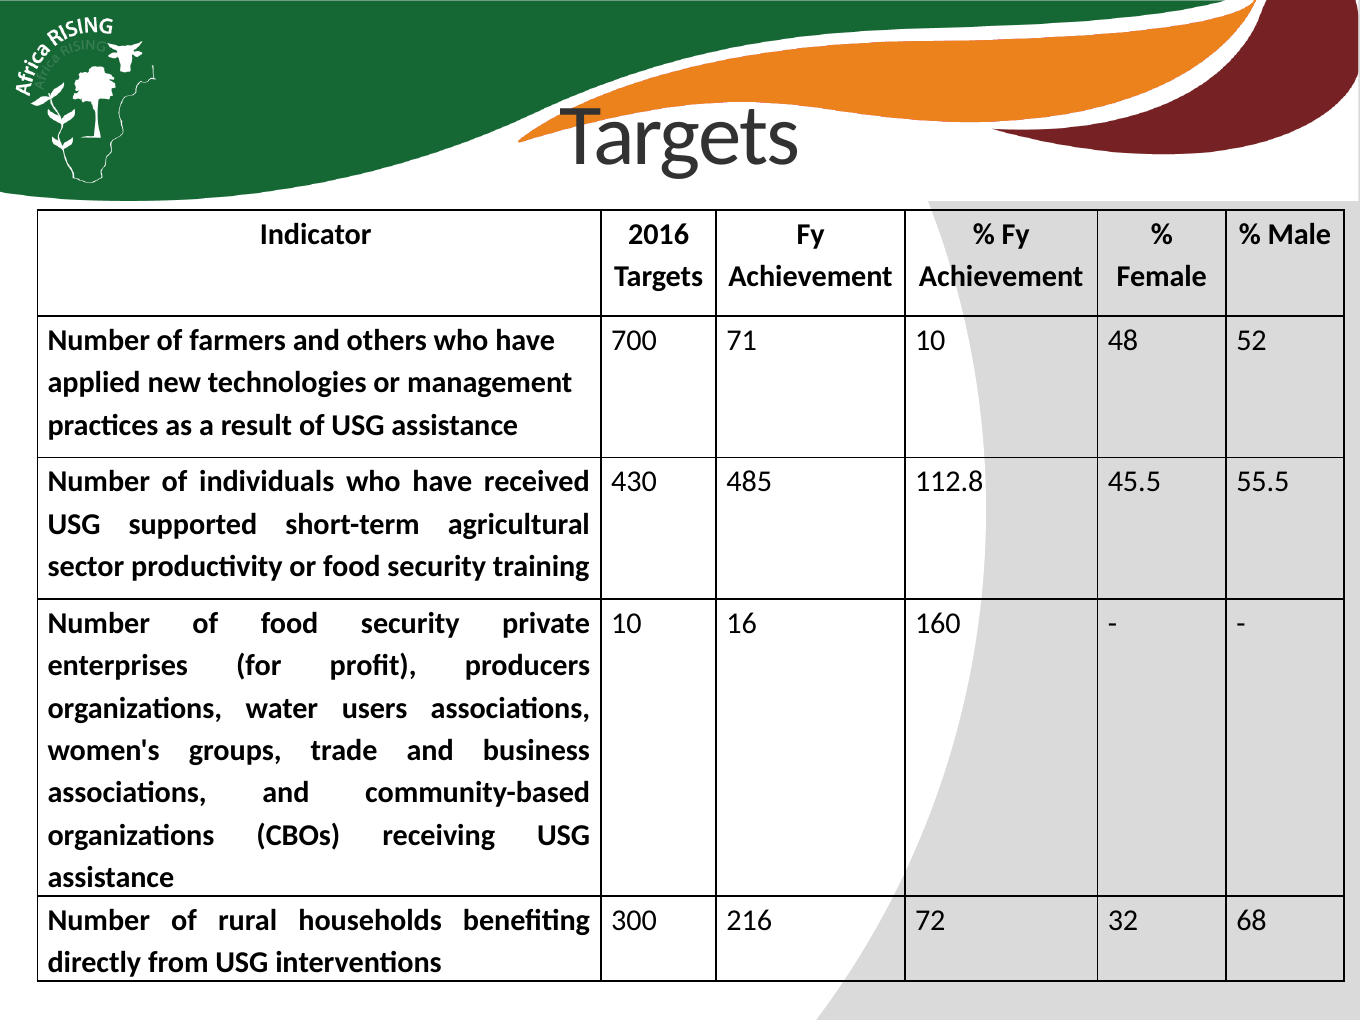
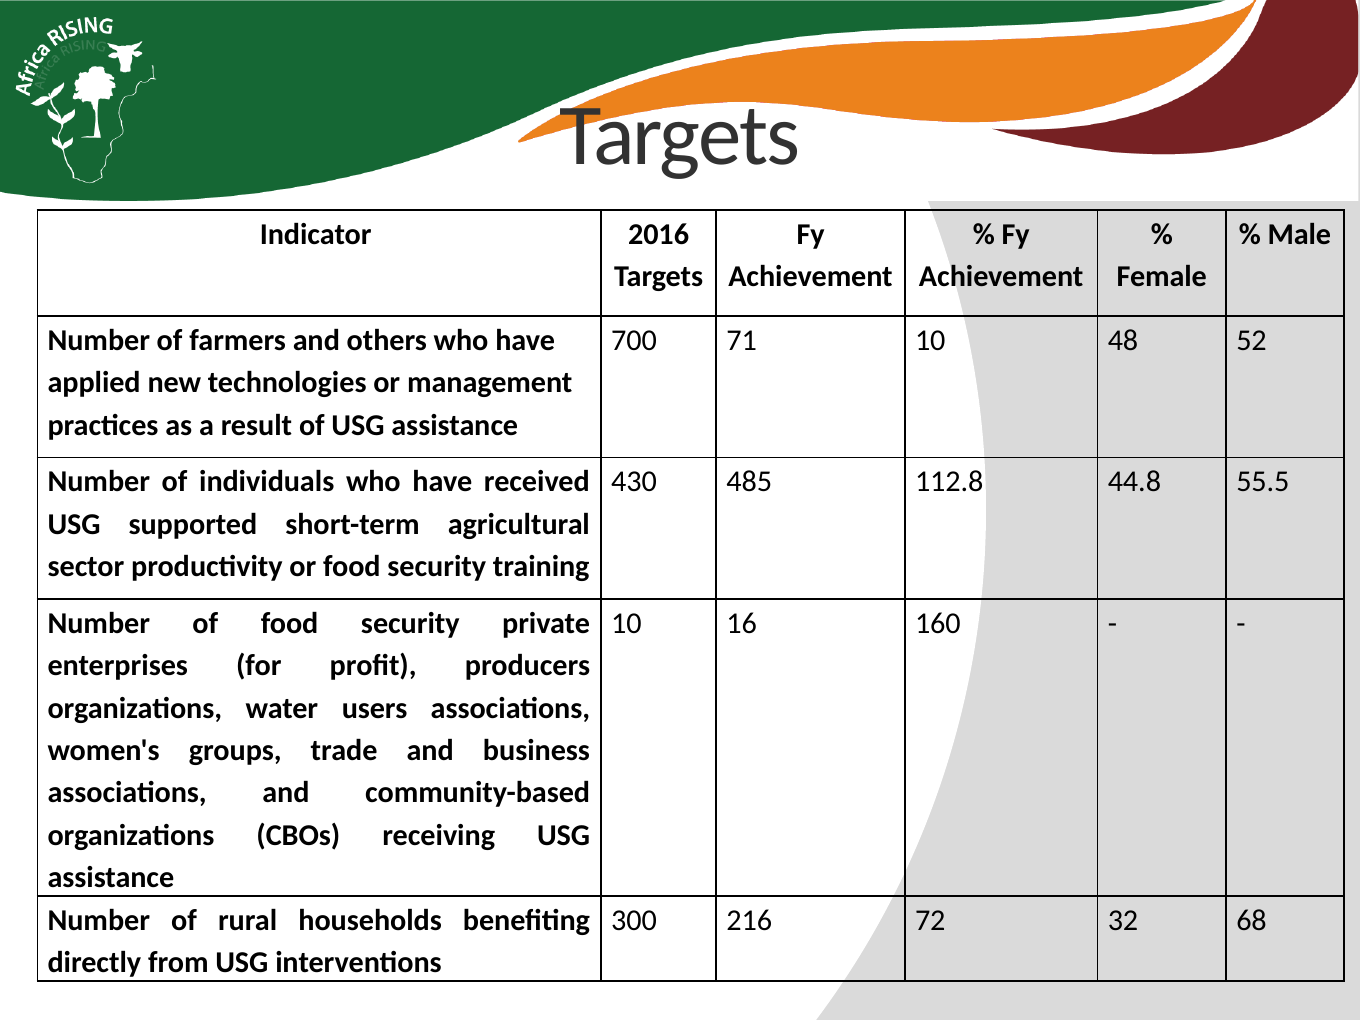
45.5: 45.5 -> 44.8 (1134, 482)
